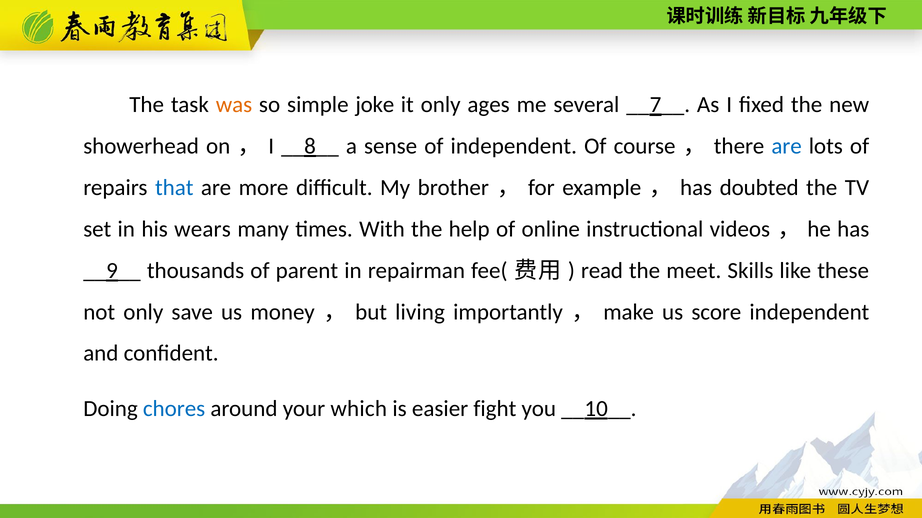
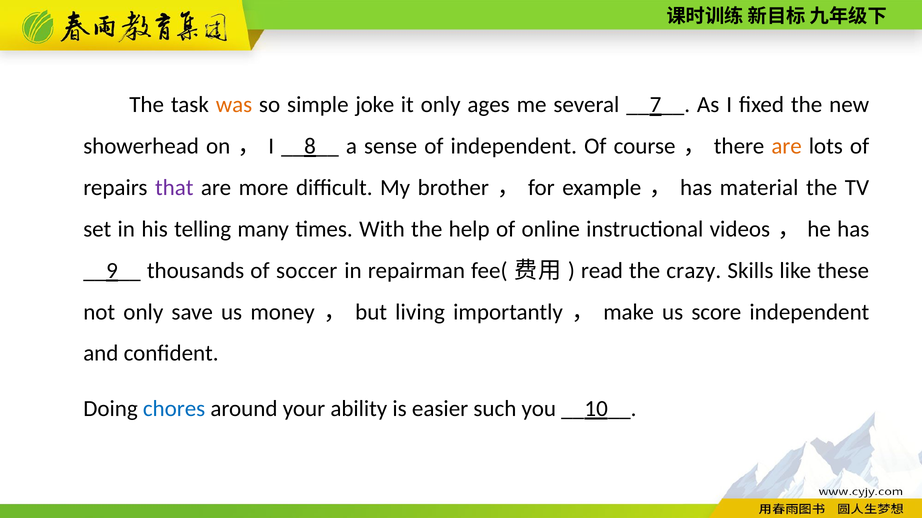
are colour: blue -> orange (787, 146)
that colour: blue -> purple (174, 188)
doubted: doubted -> material (759, 188)
wears: wears -> telling (203, 229)
parent: parent -> soccer (307, 271)
meet: meet -> crazy (694, 271)
which: which -> ability (359, 409)
fight: fight -> such (495, 409)
